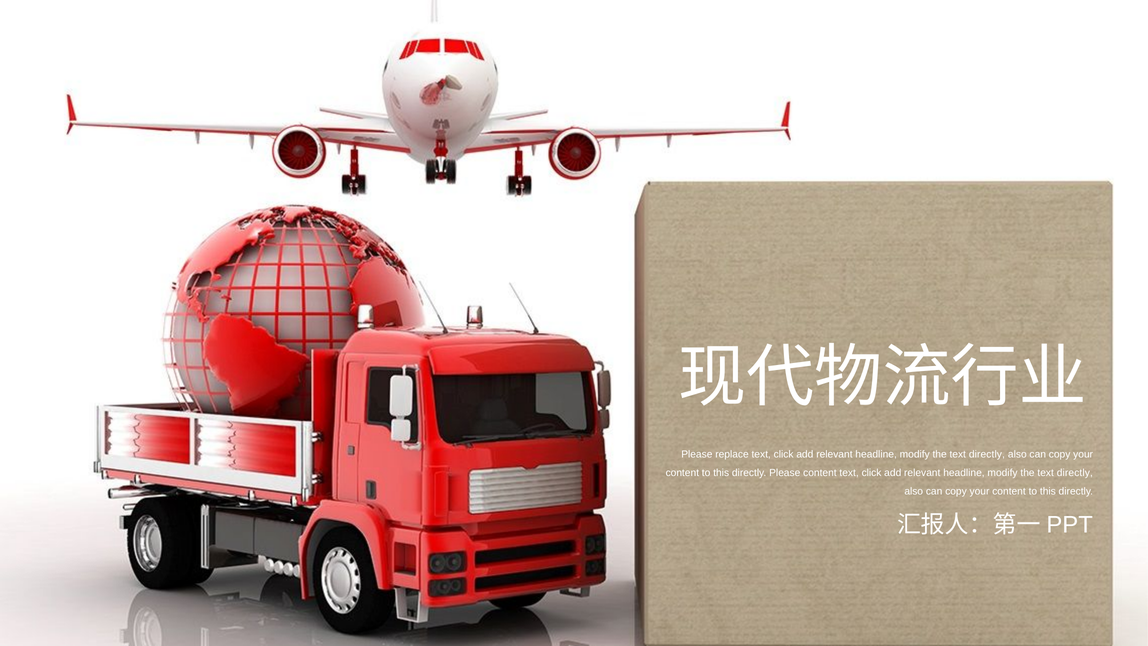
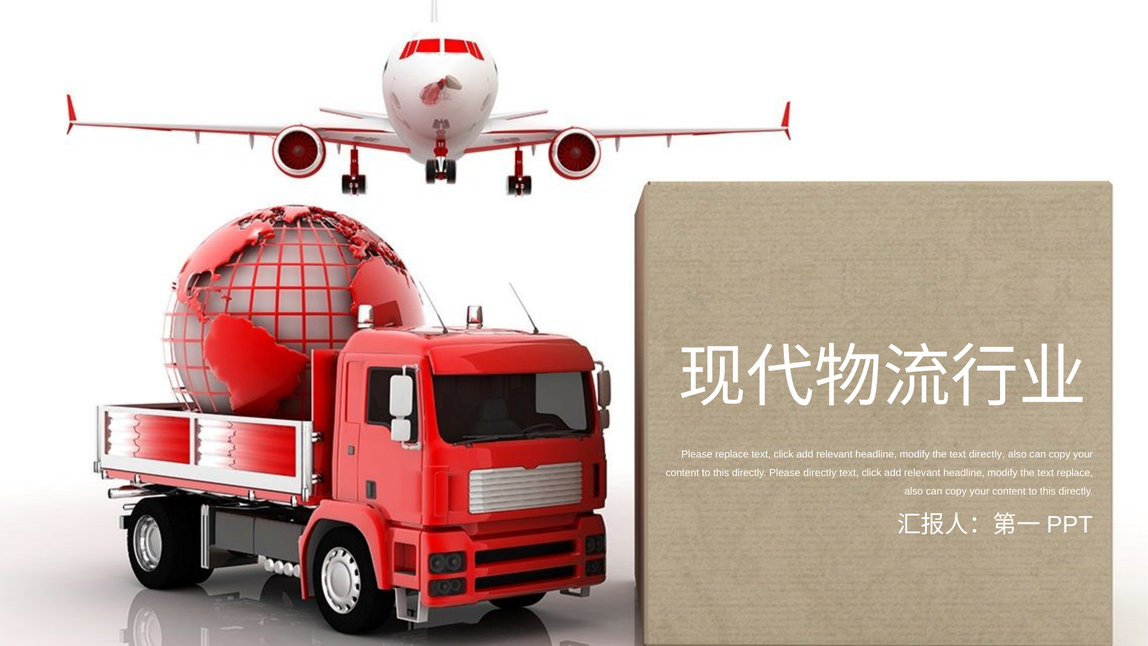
Please content: content -> directly (820, 473)
directly: directly -> replace (1075, 473)
